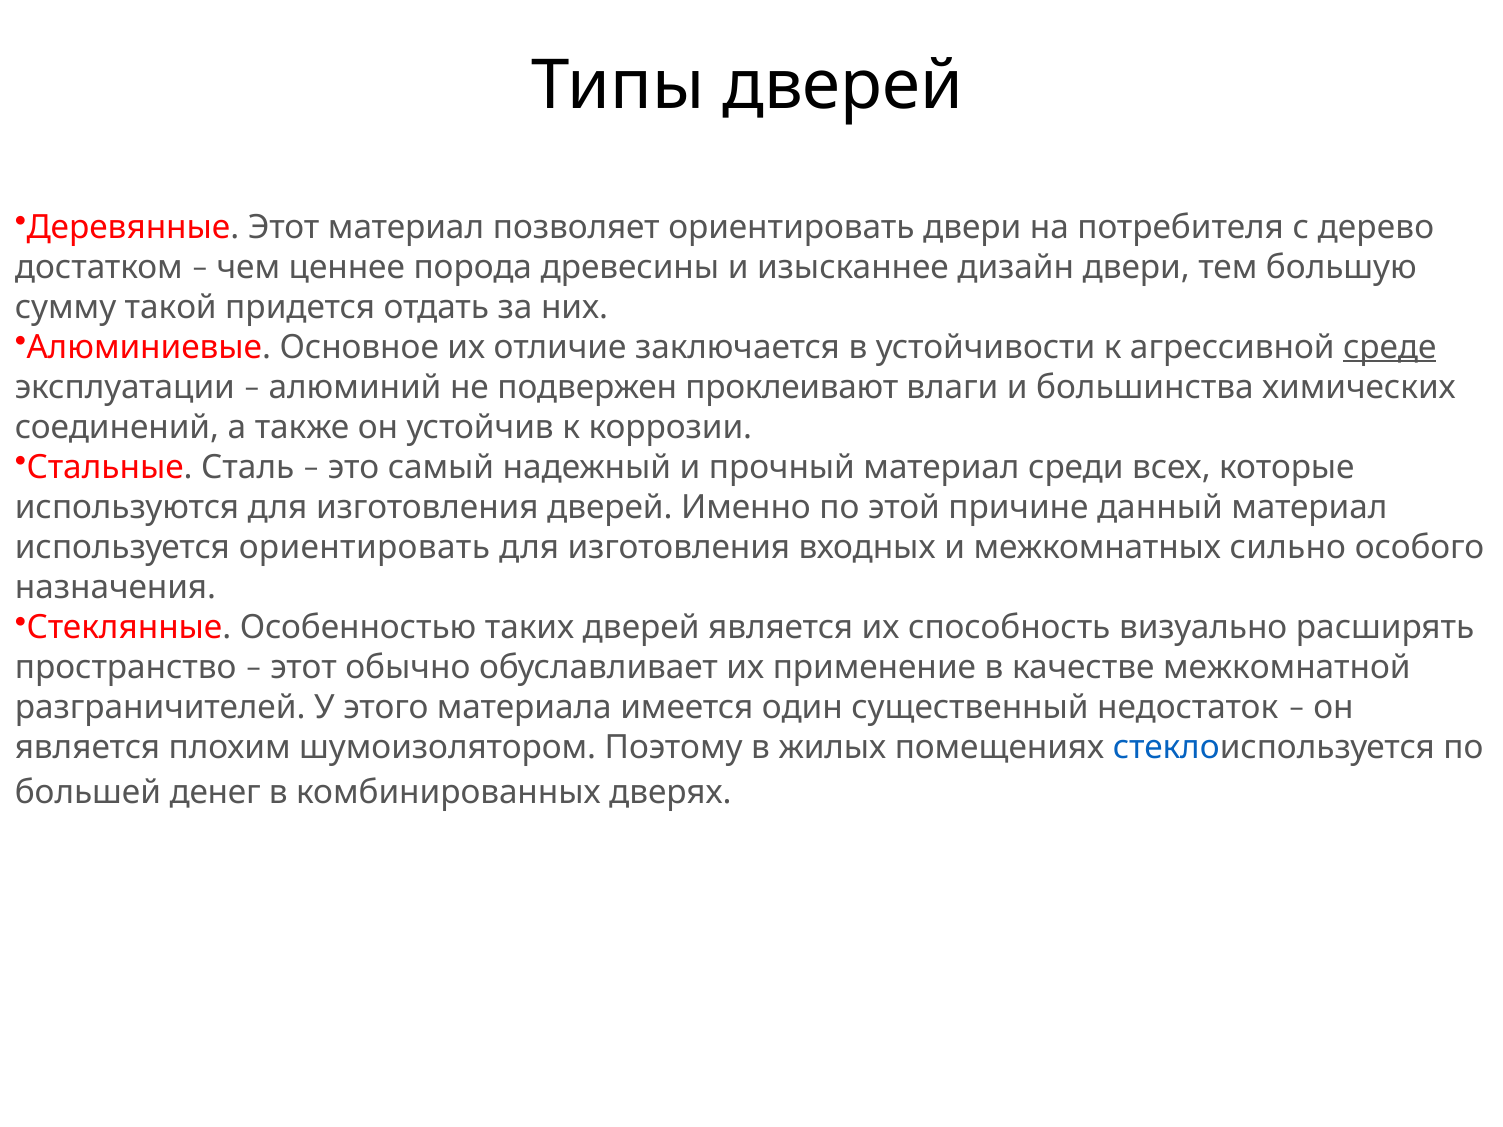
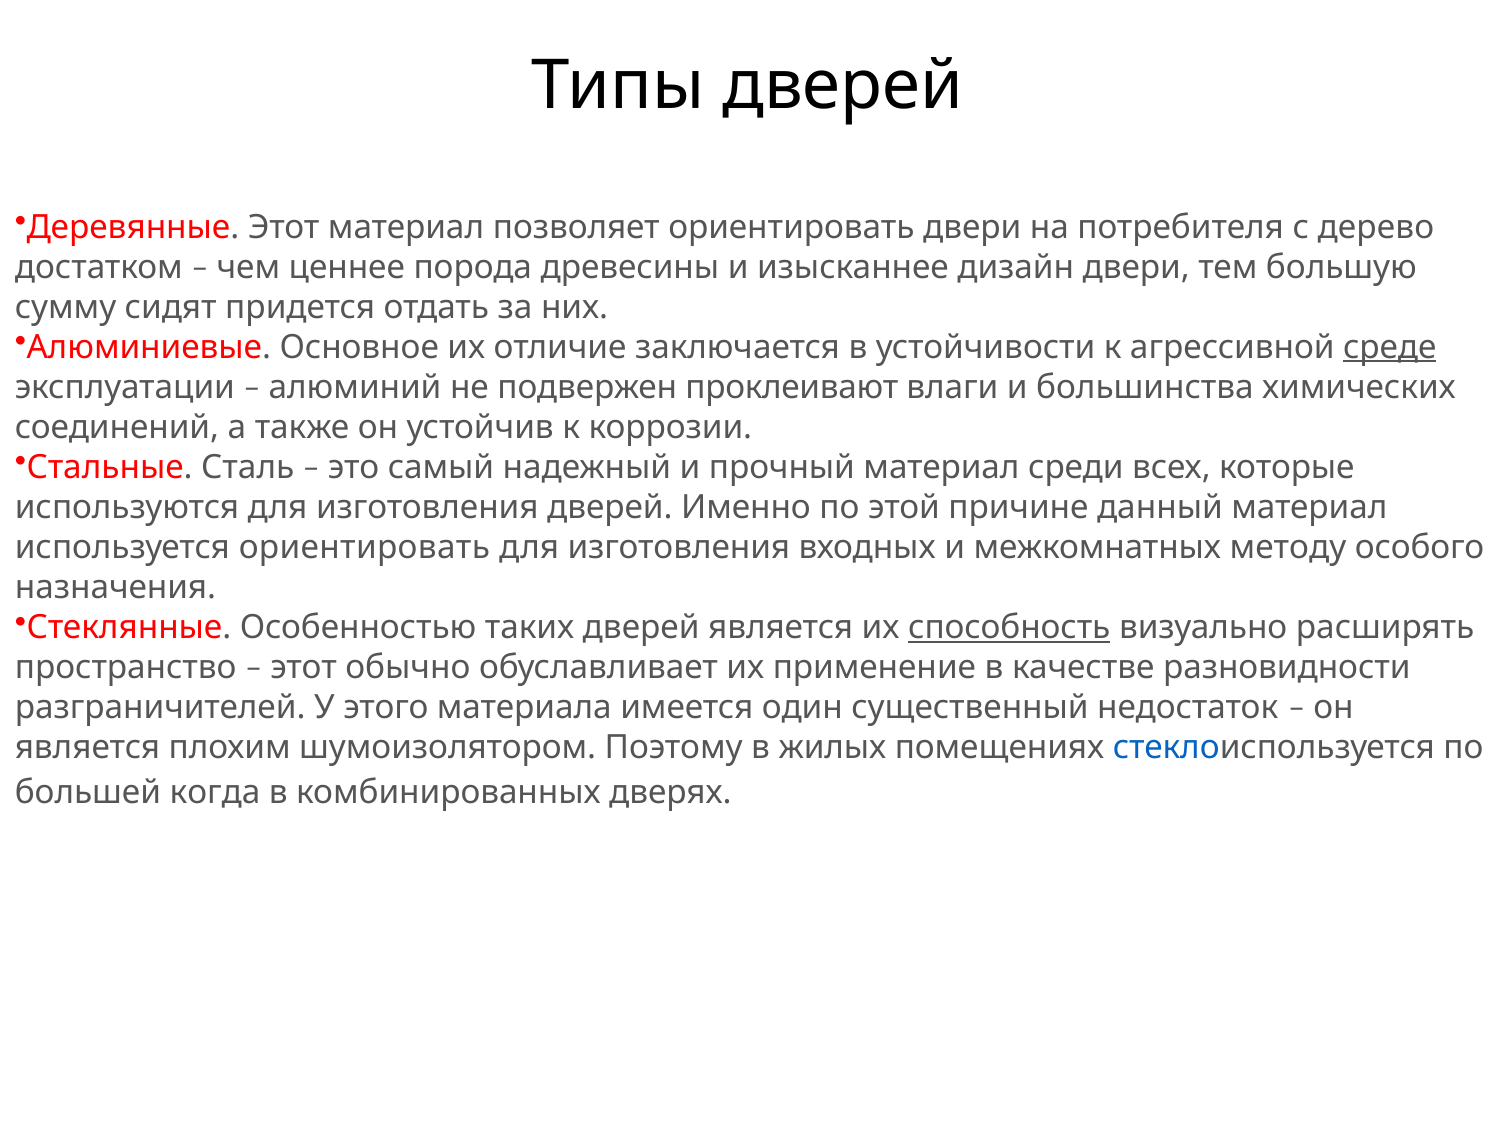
такой: такой -> сидят (171, 307)
сильно: сильно -> методу (1288, 548)
способность underline: none -> present (1009, 628)
межкомнатной: межкомнатной -> разновидности (1287, 668)
денег: денег -> когда (215, 793)
